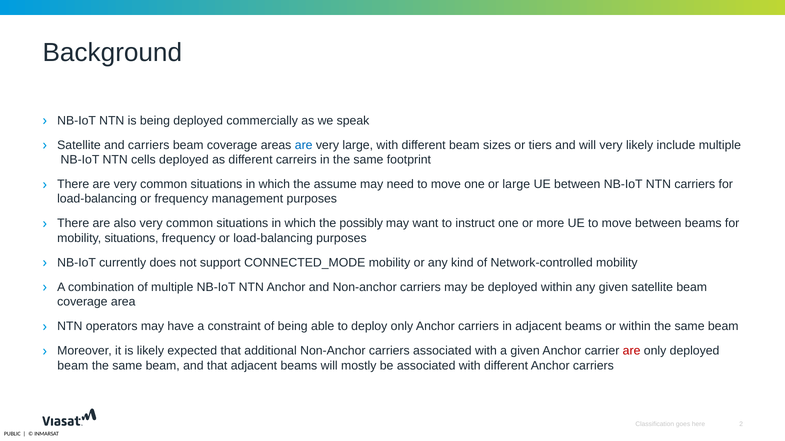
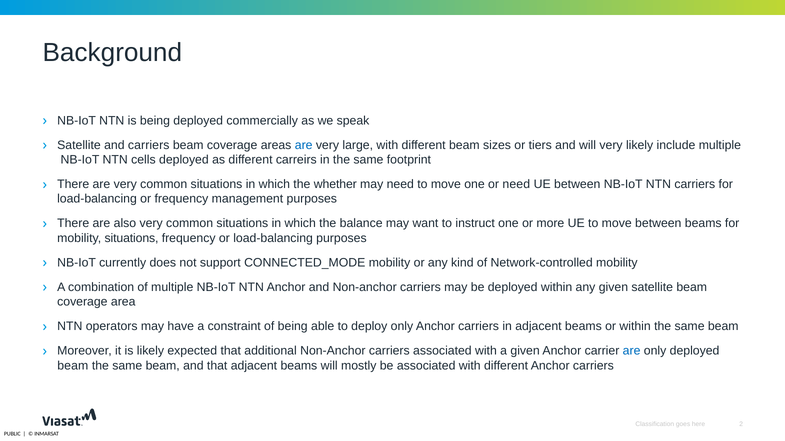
assume: assume -> whether (335, 184)
or large: large -> need (516, 184)
possibly: possibly -> balance (361, 224)
are colour: red -> blue (632, 351)
